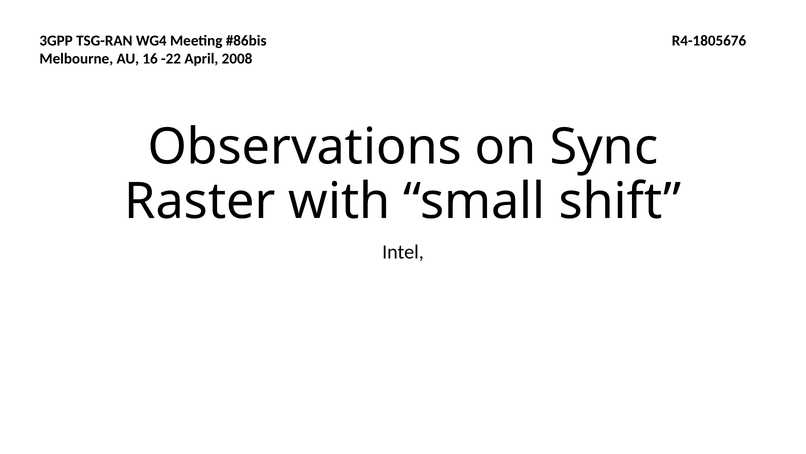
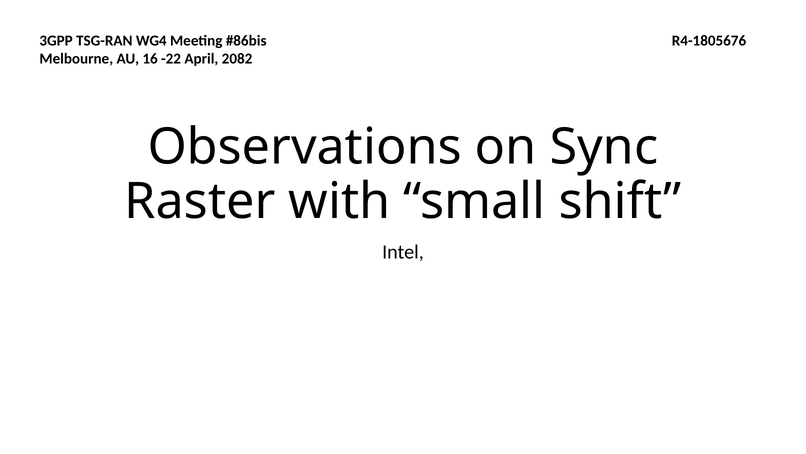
2008: 2008 -> 2082 (237, 59)
